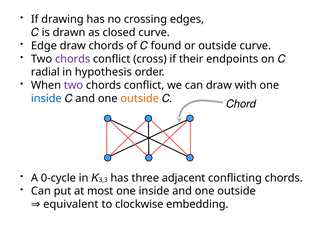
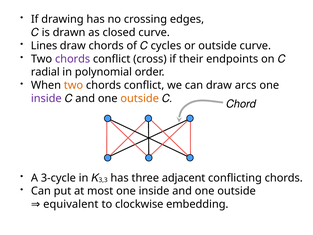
Edge: Edge -> Lines (44, 46)
found: found -> cycles (166, 46)
hypothesis: hypothesis -> polynomial (103, 72)
two colour: purple -> orange (73, 85)
with: with -> arcs (246, 85)
inside colour: blue -> purple (46, 98)
0-cycle: 0-cycle -> 3-cycle (58, 178)
